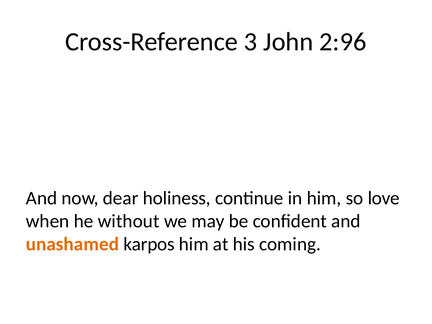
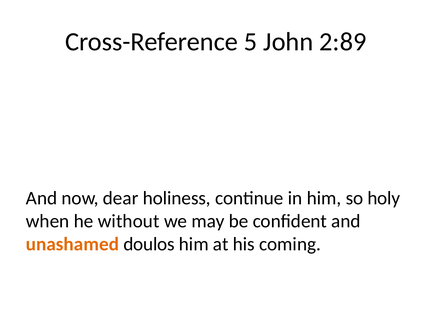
3: 3 -> 5 (251, 42)
2:96: 2:96 -> 2:89 (343, 42)
love: love -> holy (384, 198)
karpos: karpos -> doulos (149, 244)
